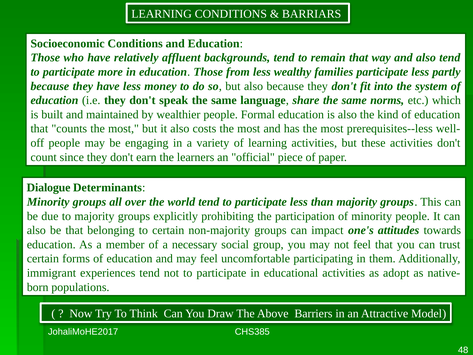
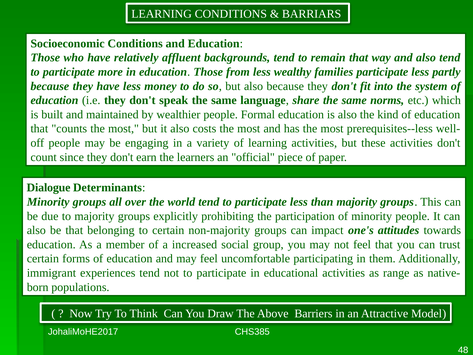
necessary: necessary -> increased (195, 244)
adopt: adopt -> range (396, 273)
